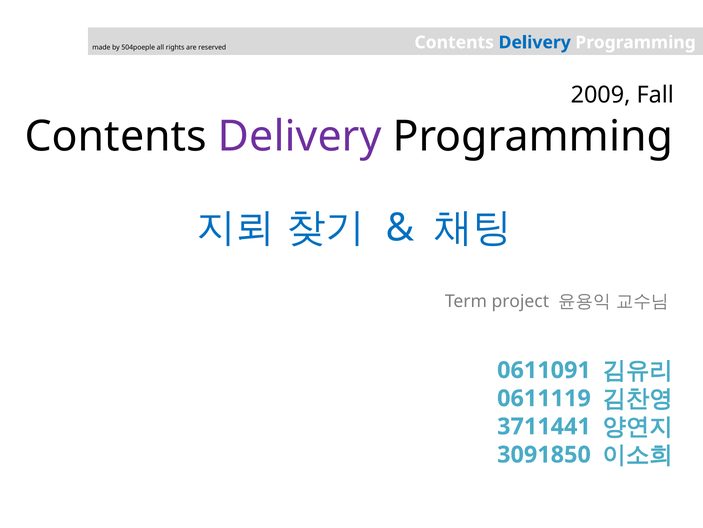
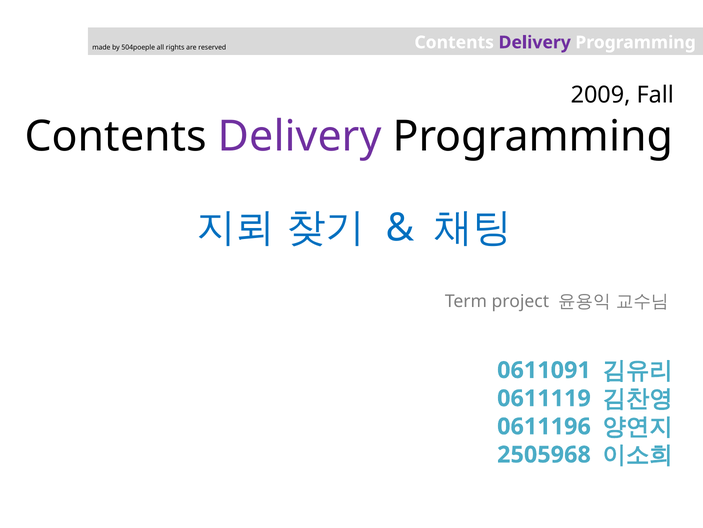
Delivery colour: blue -> purple (535, 42)
3711441: 3711441 -> 0611196 (544, 426)
3091850: 3091850 -> 2505968 (544, 454)
